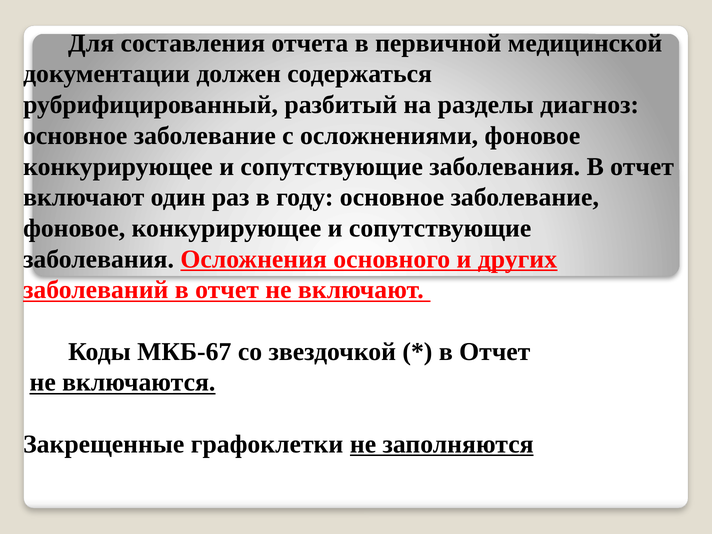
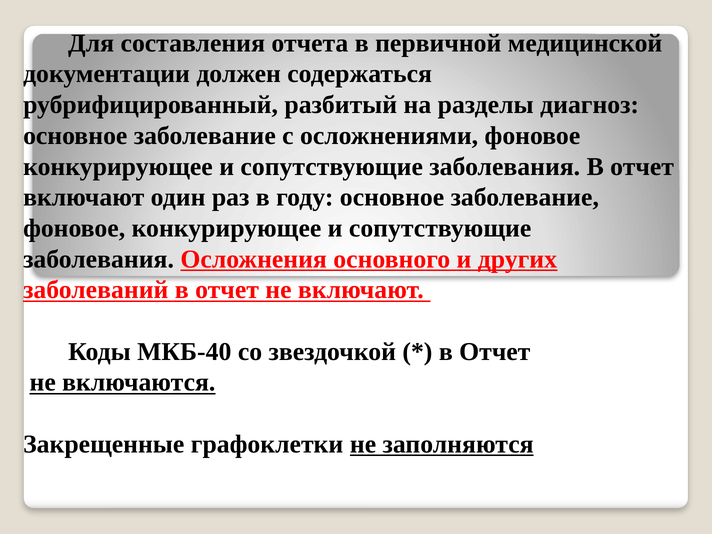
МКБ-67: МКБ-67 -> МКБ-40 (184, 352)
